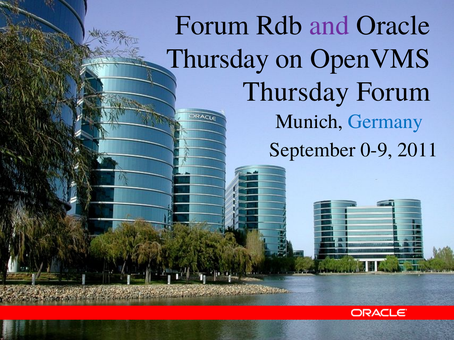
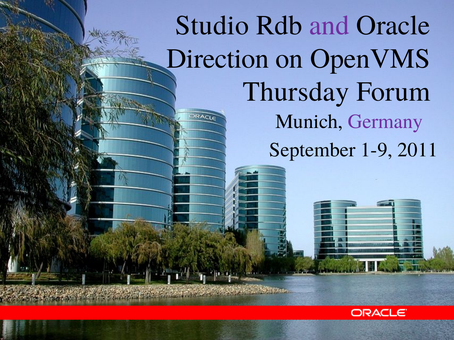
Forum: Forum -> Studio (212, 25)
Thursday: Thursday -> Direction (218, 59)
Germany colour: blue -> purple (385, 122)
0-9: 0-9 -> 1-9 (377, 150)
